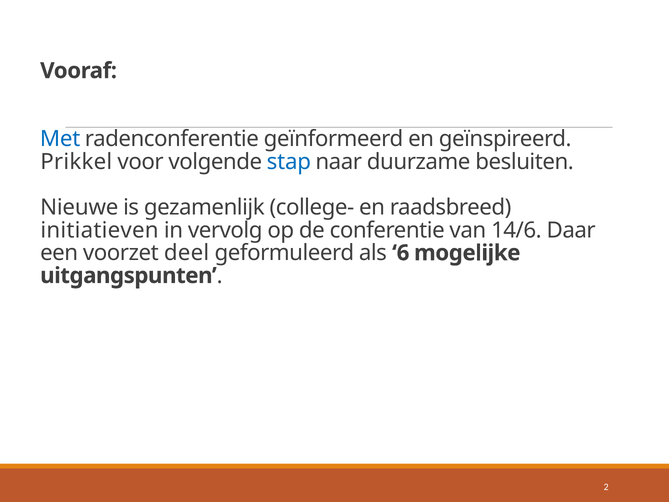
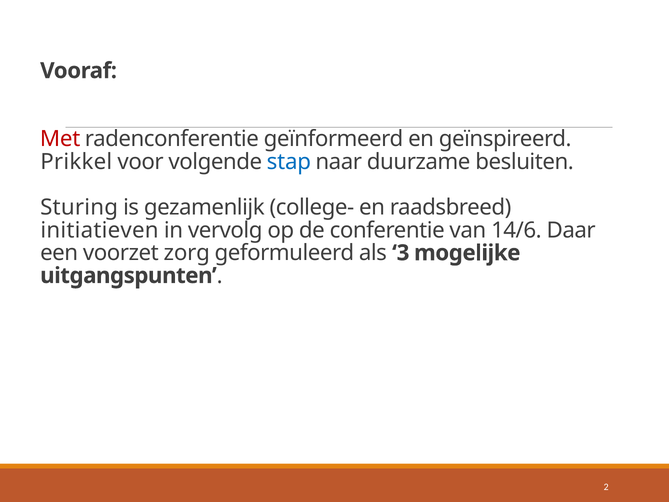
Met colour: blue -> red (60, 139)
Nieuwe: Nieuwe -> Sturing (79, 207)
deel: deel -> zorg (187, 253)
6: 6 -> 3 (401, 253)
